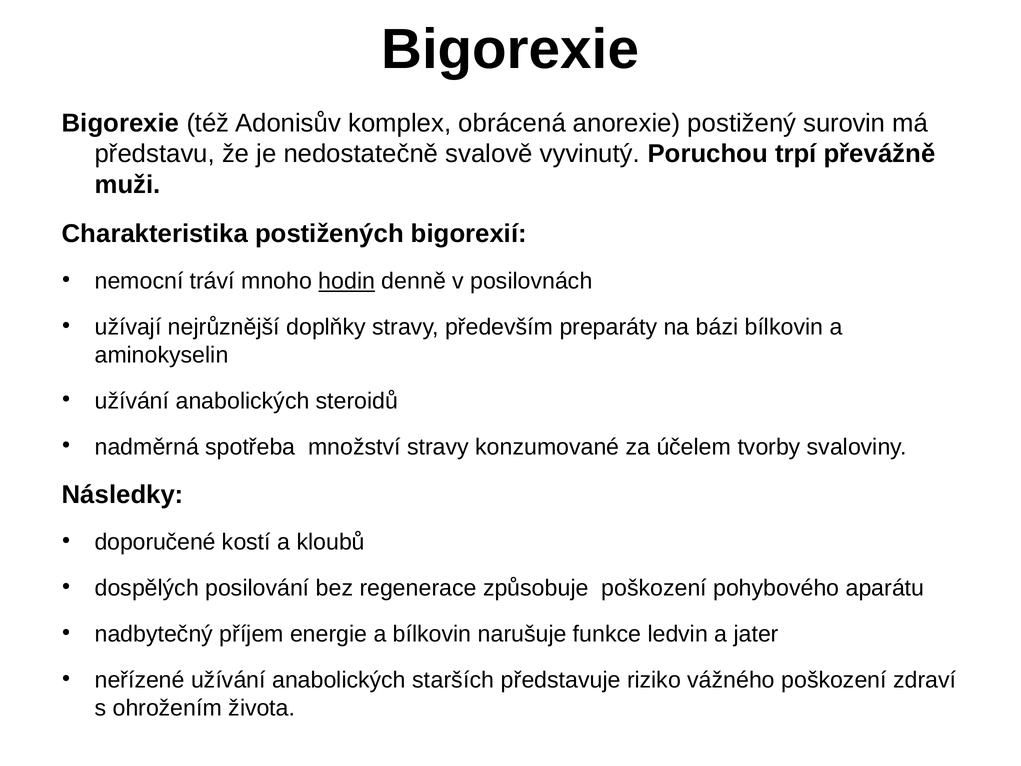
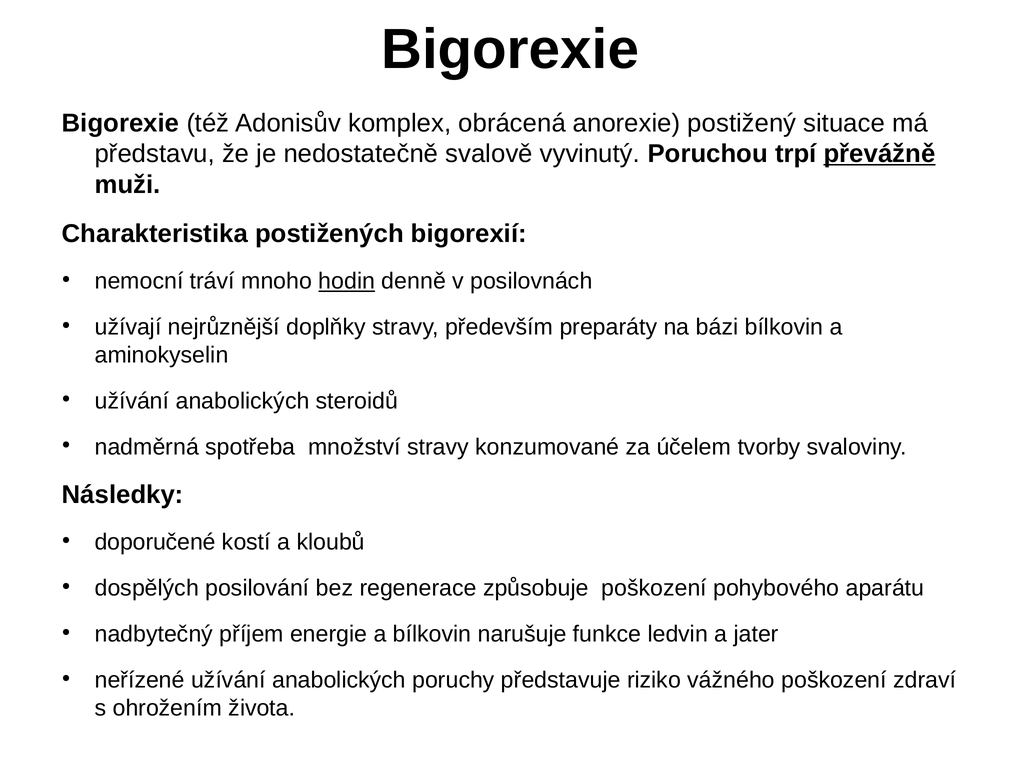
surovin: surovin -> situace (844, 123)
převážně underline: none -> present (880, 154)
starších: starších -> poruchy (453, 680)
